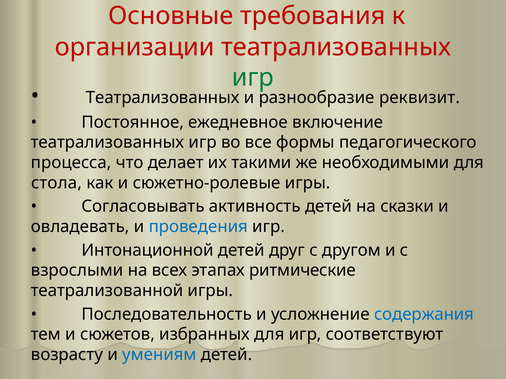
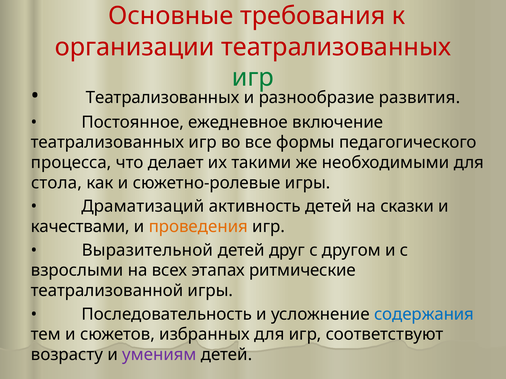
реквизит: реквизит -> развития (420, 98)
Согласовывать: Согласовывать -> Драматизаций (143, 207)
овладевать: овладевать -> качествами (80, 227)
проведения colour: blue -> orange (198, 227)
Интонационной: Интонационной -> Выразительной (147, 251)
умениям colour: blue -> purple (159, 355)
